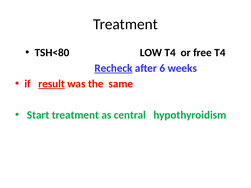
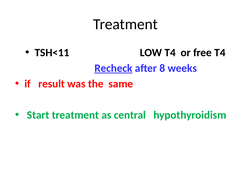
TSH<80: TSH<80 -> TSH<11 (52, 53)
6: 6 -> 8 (162, 68)
result underline: present -> none (52, 84)
